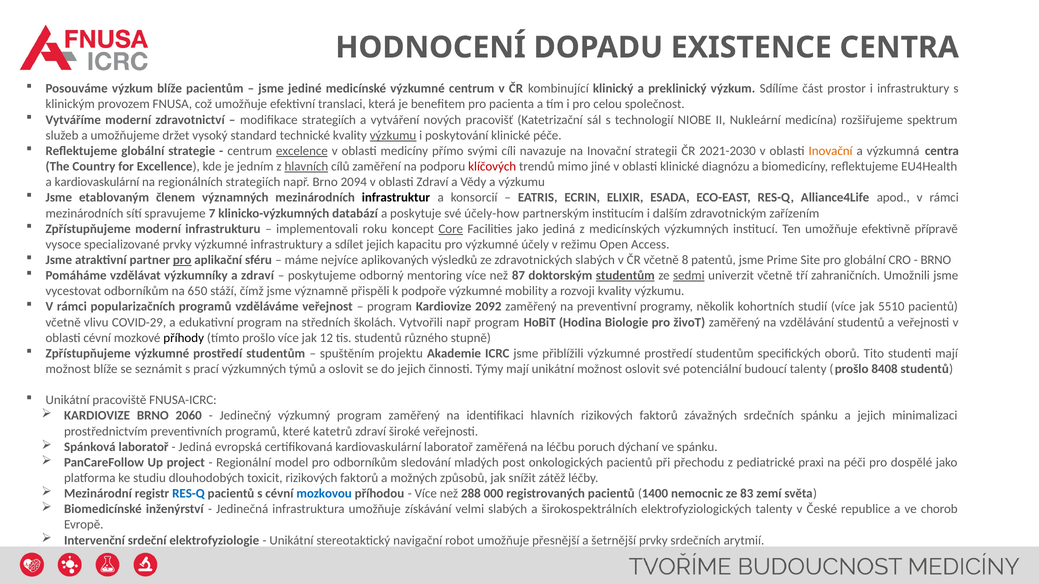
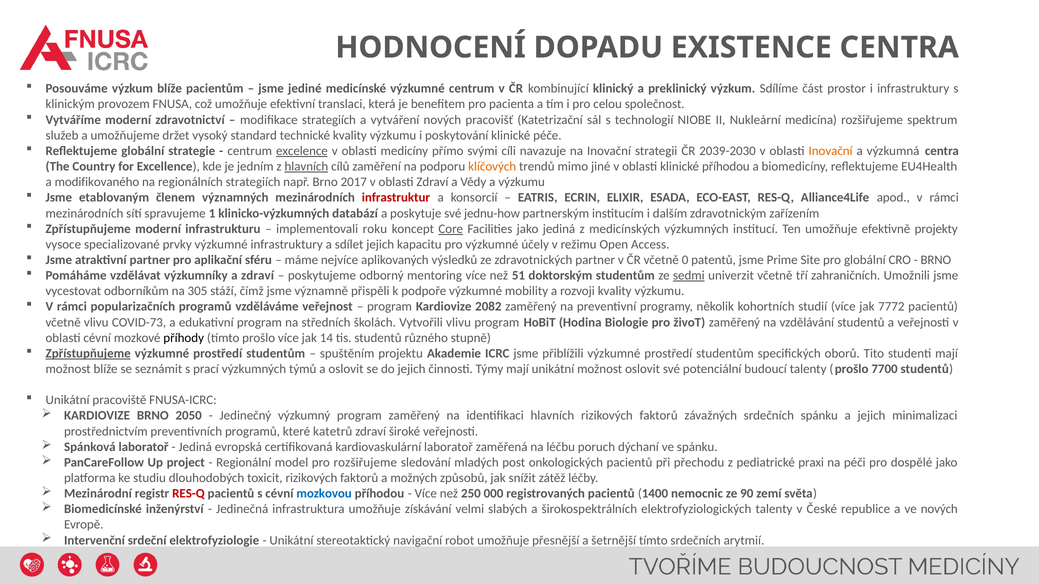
výzkumu underline: present -> none (393, 135)
2021-2030: 2021-2030 -> 2039-2030 (728, 151)
klíčových colour: red -> orange (492, 167)
klinické diagnózu: diagnózu -> příhodou (726, 167)
a kardiovaskulární: kardiovaskulární -> modifikovaného (97, 182)
2094: 2094 -> 2017 (354, 182)
infrastruktur colour: black -> red (396, 198)
7: 7 -> 1 (212, 213)
účely-how: účely-how -> jednu-how (492, 213)
přípravě: přípravě -> projekty (936, 229)
pro underline: present -> none (182, 260)
zdravotnických slabých: slabých -> partner (595, 260)
8: 8 -> 0 (685, 260)
87: 87 -> 51 (518, 276)
studentům underline: present -> none (625, 276)
650: 650 -> 305 (197, 291)
2092: 2092 -> 2082 (488, 307)
5510: 5510 -> 7772 (891, 307)
COVID-29: COVID-29 -> COVID-73 (139, 322)
Vytvořili např: např -> vlivu (458, 322)
12: 12 -> 14 (326, 338)
Zpřístupňujeme underline: none -> present (88, 354)
8408: 8408 -> 7700 (885, 369)
2060: 2060 -> 2050 (189, 416)
pro odborníkům: odborníkům -> rozšiřujeme (365, 463)
RES-Q colour: blue -> red (188, 494)
288: 288 -> 250 (471, 494)
83: 83 -> 90 (747, 494)
ve chorob: chorob -> nových (939, 509)
šetrnější prvky: prvky -> tímto (653, 541)
